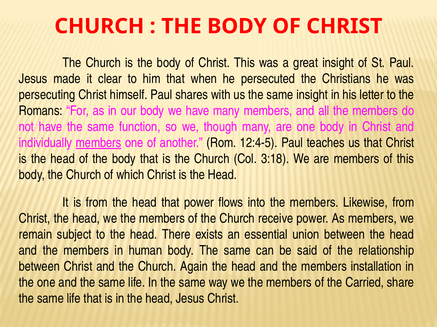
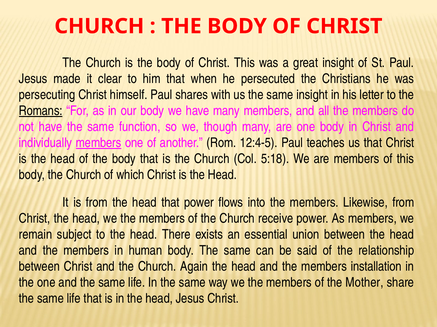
Romans underline: none -> present (41, 111)
3:18: 3:18 -> 5:18 (275, 159)
Carried: Carried -> Mother (365, 283)
